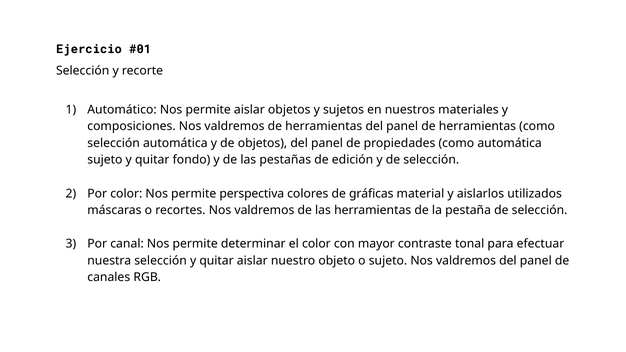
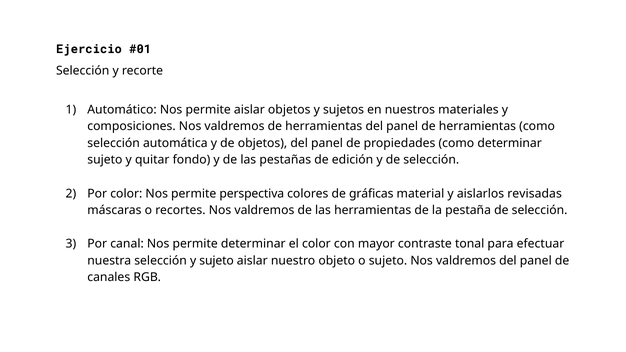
como automática: automática -> determinar (510, 143)
utilizados: utilizados -> revisadas (535, 194)
selección y quitar: quitar -> sujeto (217, 261)
